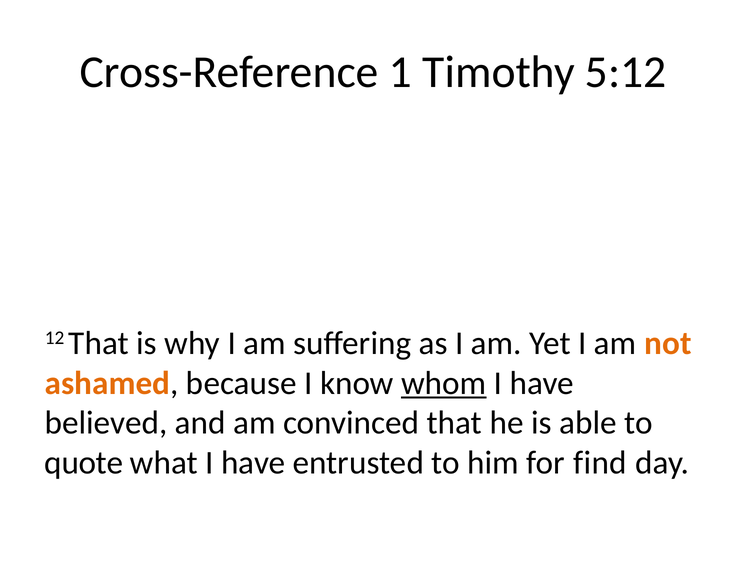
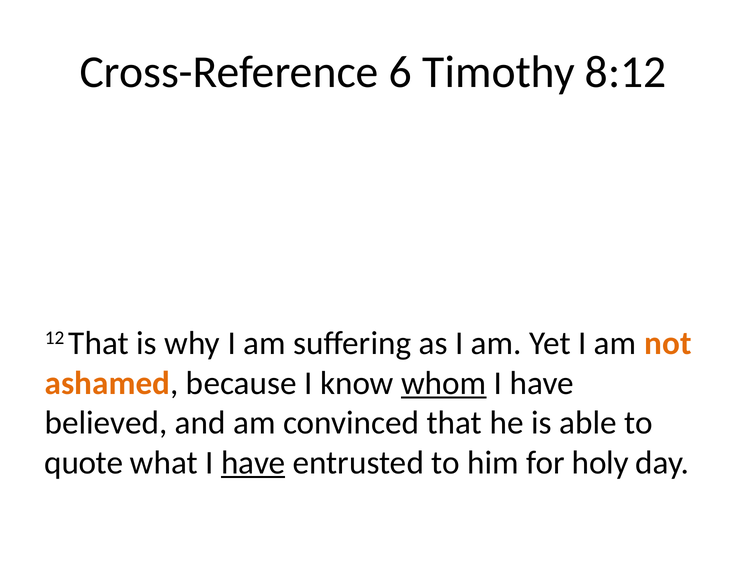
1: 1 -> 6 (401, 72)
5:12: 5:12 -> 8:12 (626, 72)
have underline: none -> present (253, 462)
find: find -> holy (600, 462)
